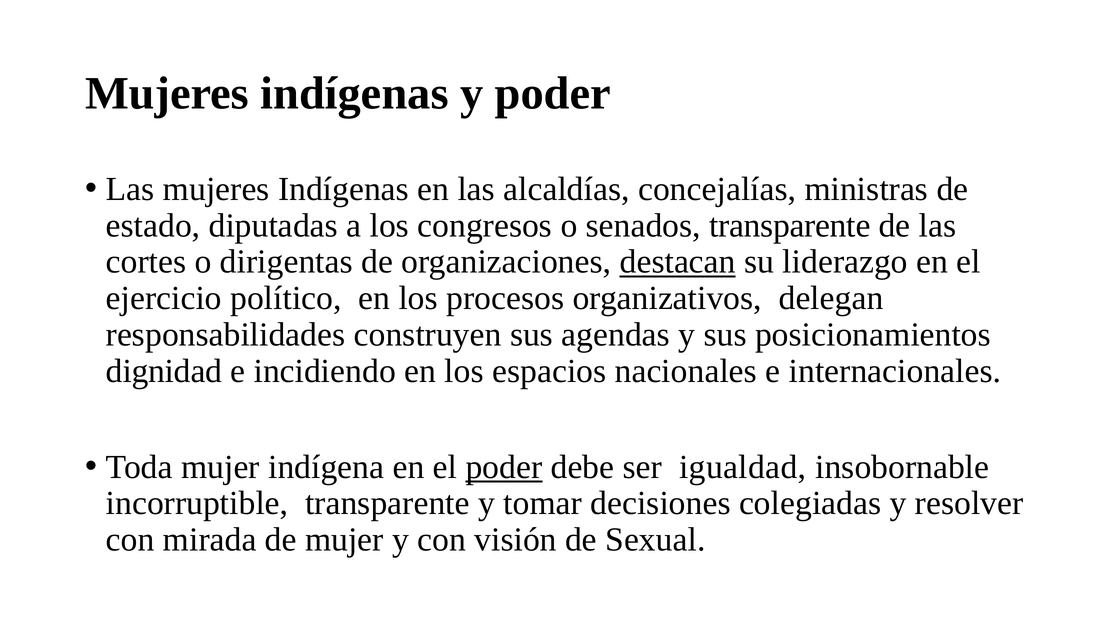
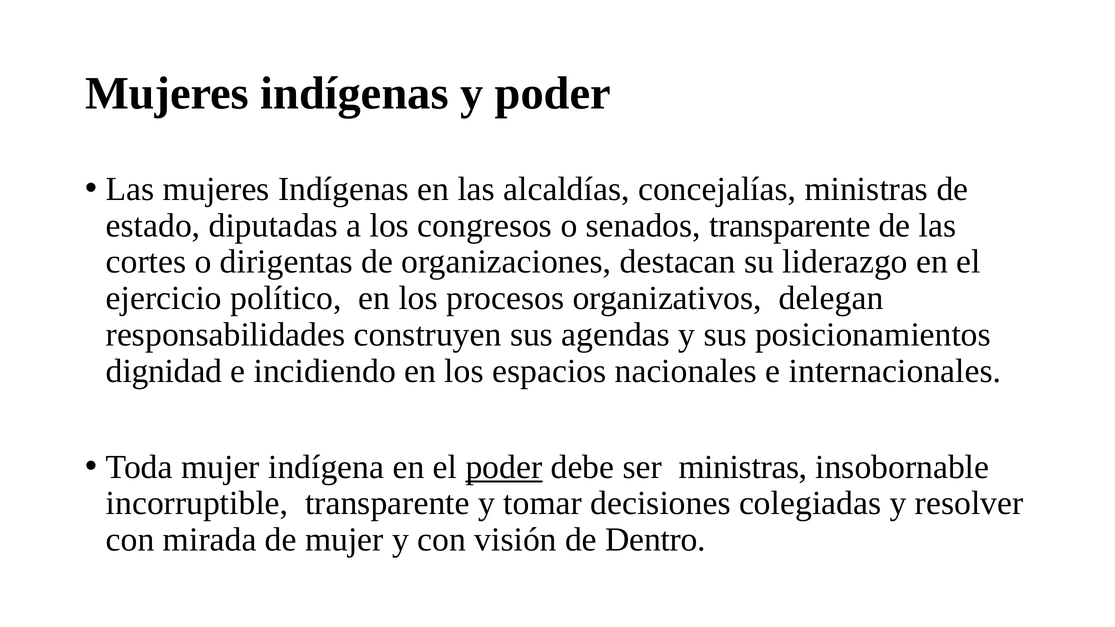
destacan underline: present -> none (678, 262)
ser igualdad: igualdad -> ministras (743, 467)
Sexual: Sexual -> Dentro (656, 540)
